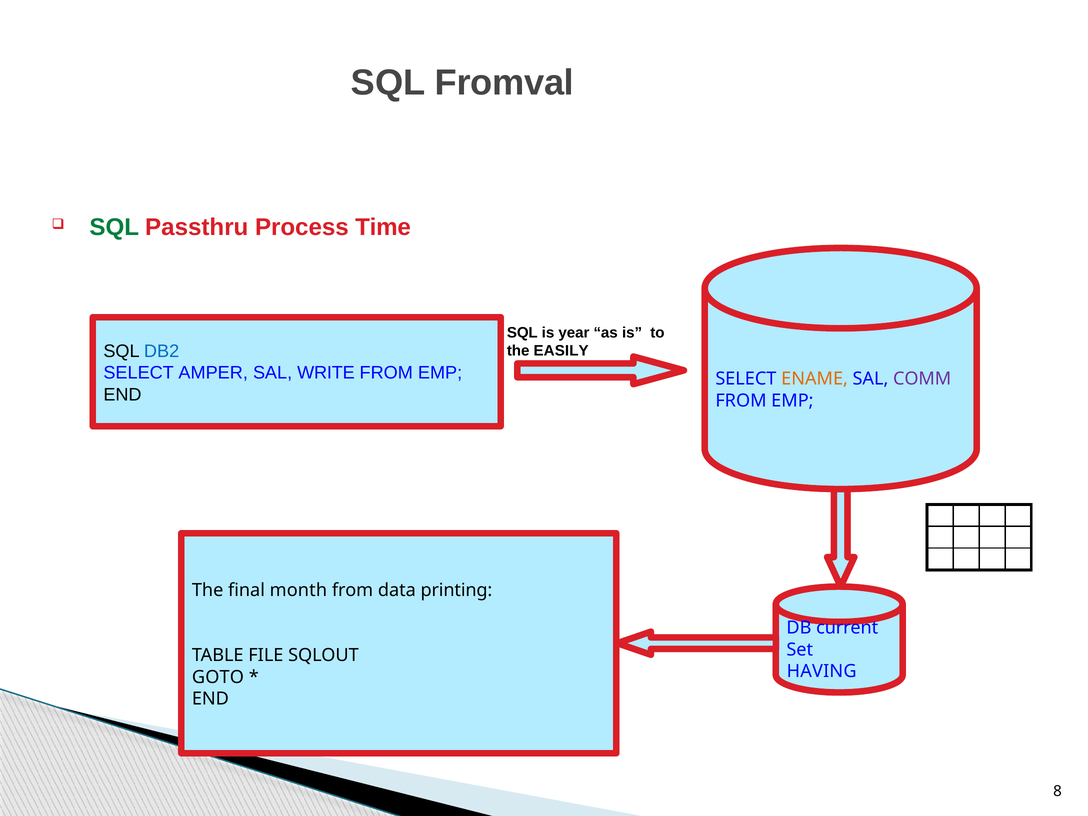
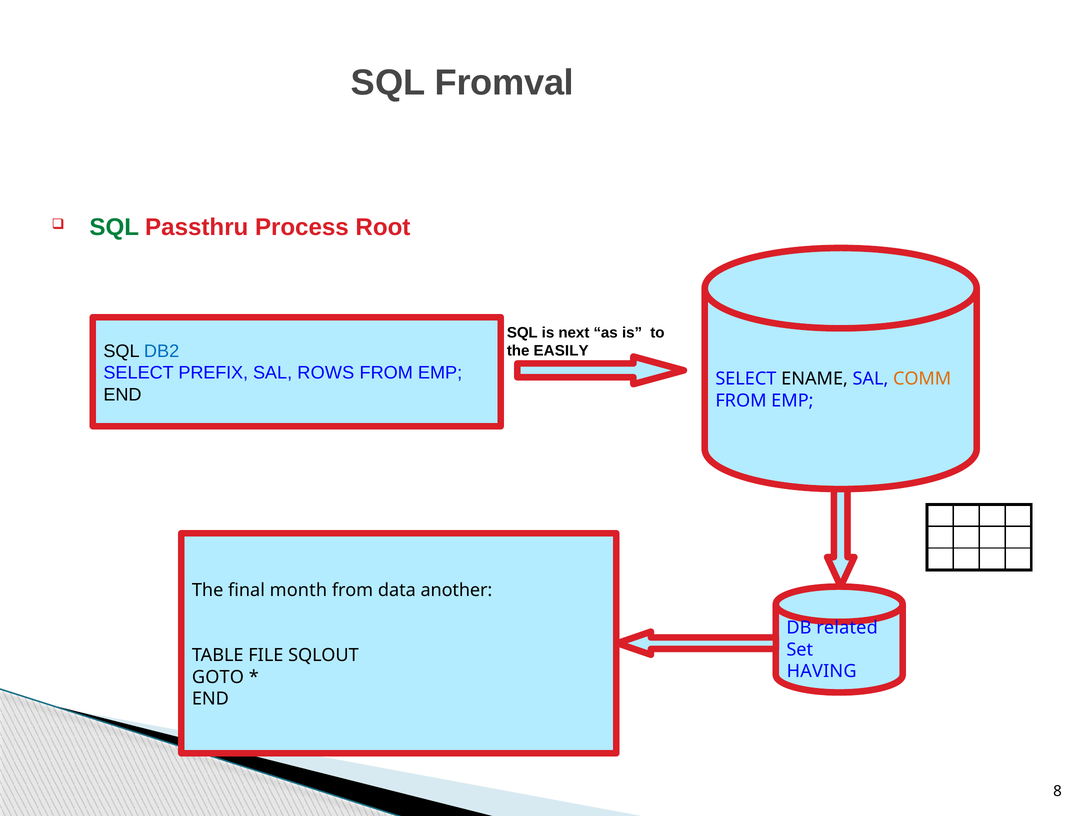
Time: Time -> Root (383, 227)
year: year -> next (574, 333)
AMPER: AMPER -> PREFIX (213, 373)
WRITE: WRITE -> ROWS (326, 373)
ENAME colour: orange -> black (815, 379)
COMM colour: purple -> orange (922, 379)
printing: printing -> another (456, 590)
current: current -> related (847, 628)
